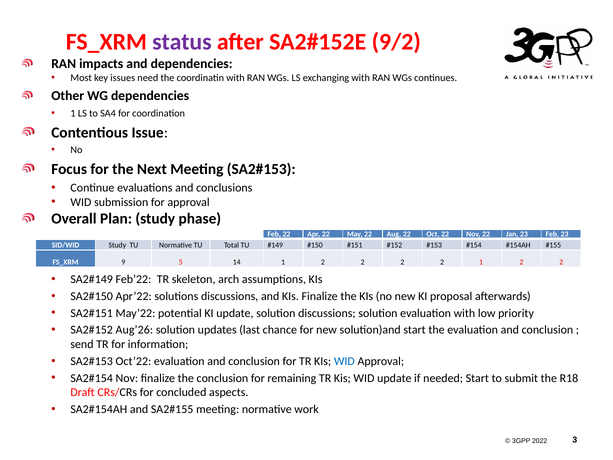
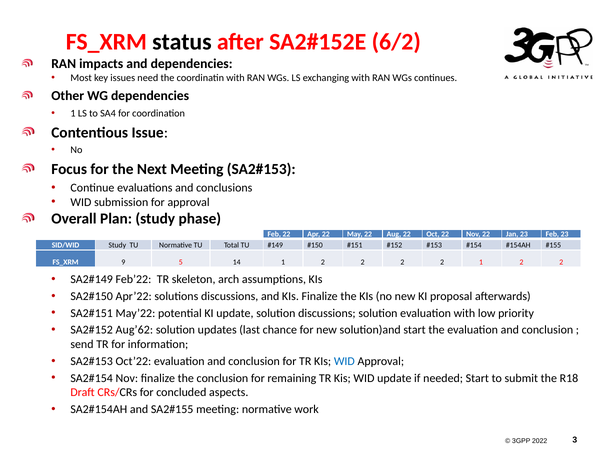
status colour: purple -> black (182, 42)
9/2: 9/2 -> 6/2 (396, 42)
Aug’26: Aug’26 -> Aug’62 (134, 330)
